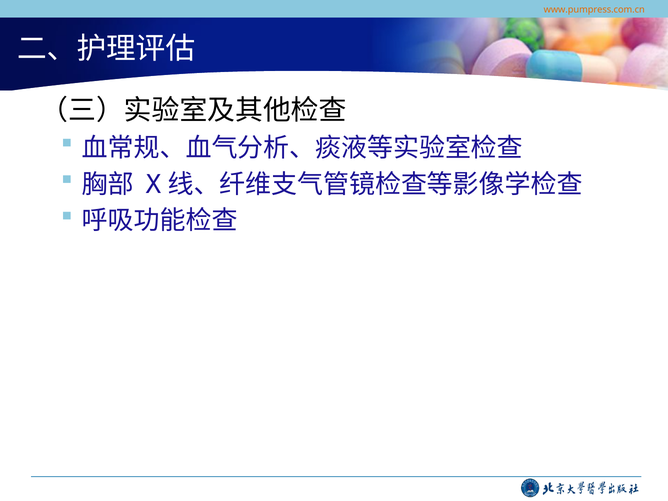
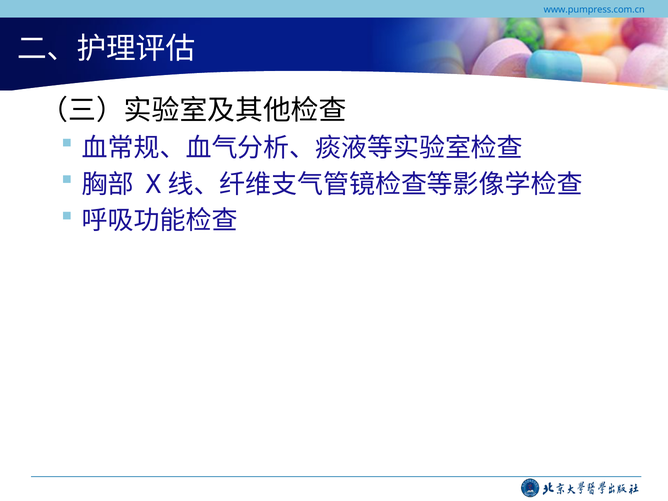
www.pumpress.com.cn colour: orange -> blue (594, 10)
